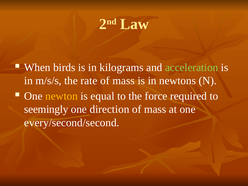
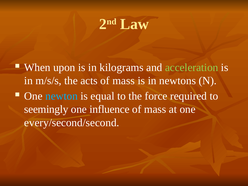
birds: birds -> upon (64, 67)
rate: rate -> acts (89, 81)
newton colour: yellow -> light blue (62, 96)
direction: direction -> influence (110, 109)
